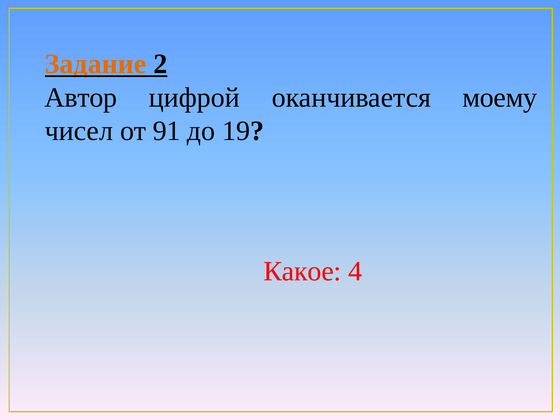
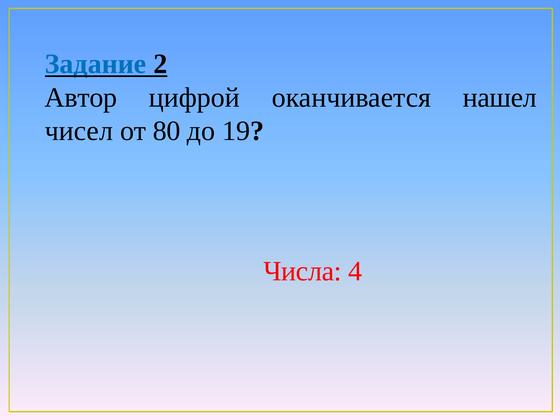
Задание colour: orange -> blue (96, 64)
моему: моему -> нашел (500, 97)
91: 91 -> 80 (167, 131)
Какое: Какое -> Числа (302, 271)
